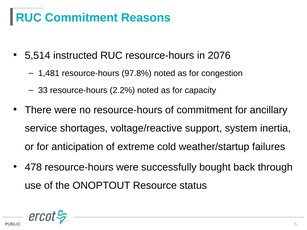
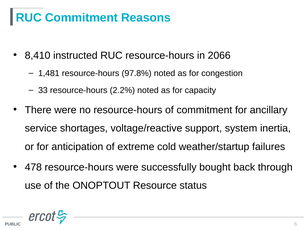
5,514: 5,514 -> 8,410 (38, 55)
2076: 2076 -> 2066 (219, 55)
